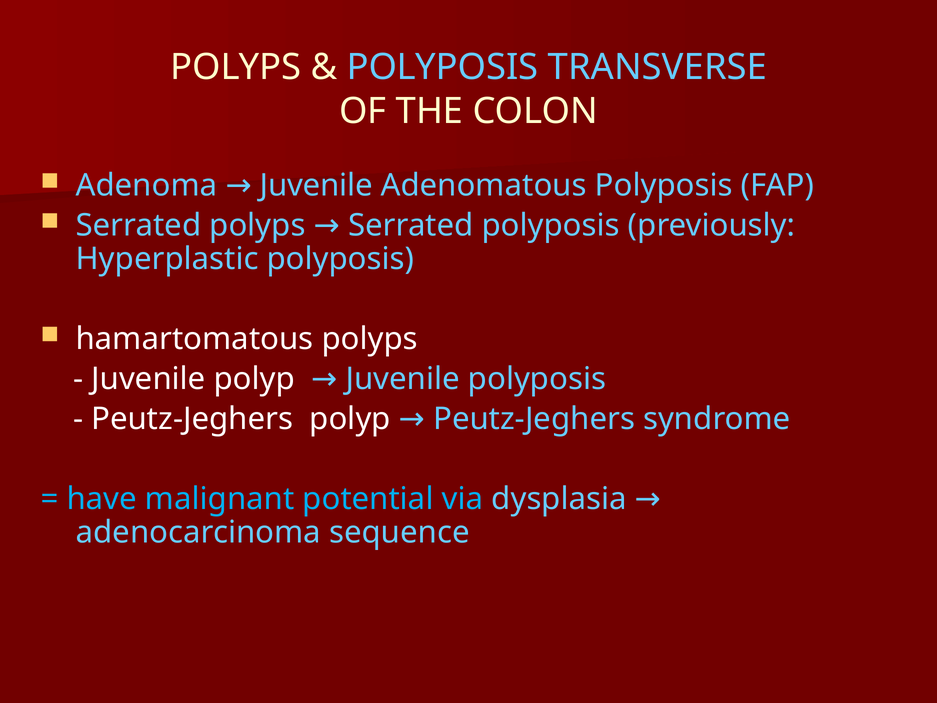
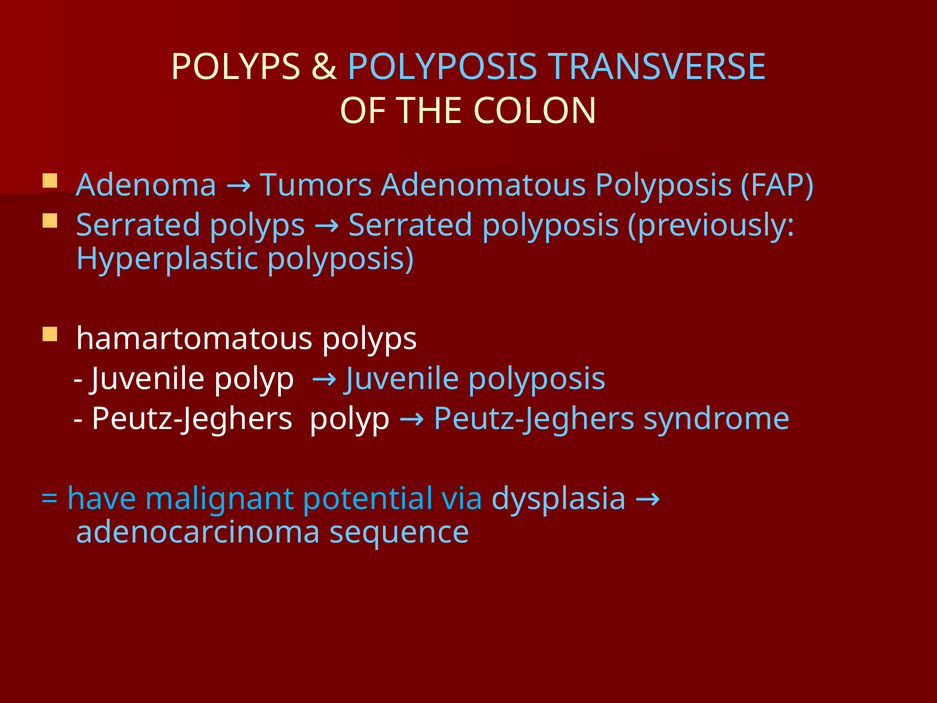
Adenoma Juvenile: Juvenile -> Tumors (316, 185)
